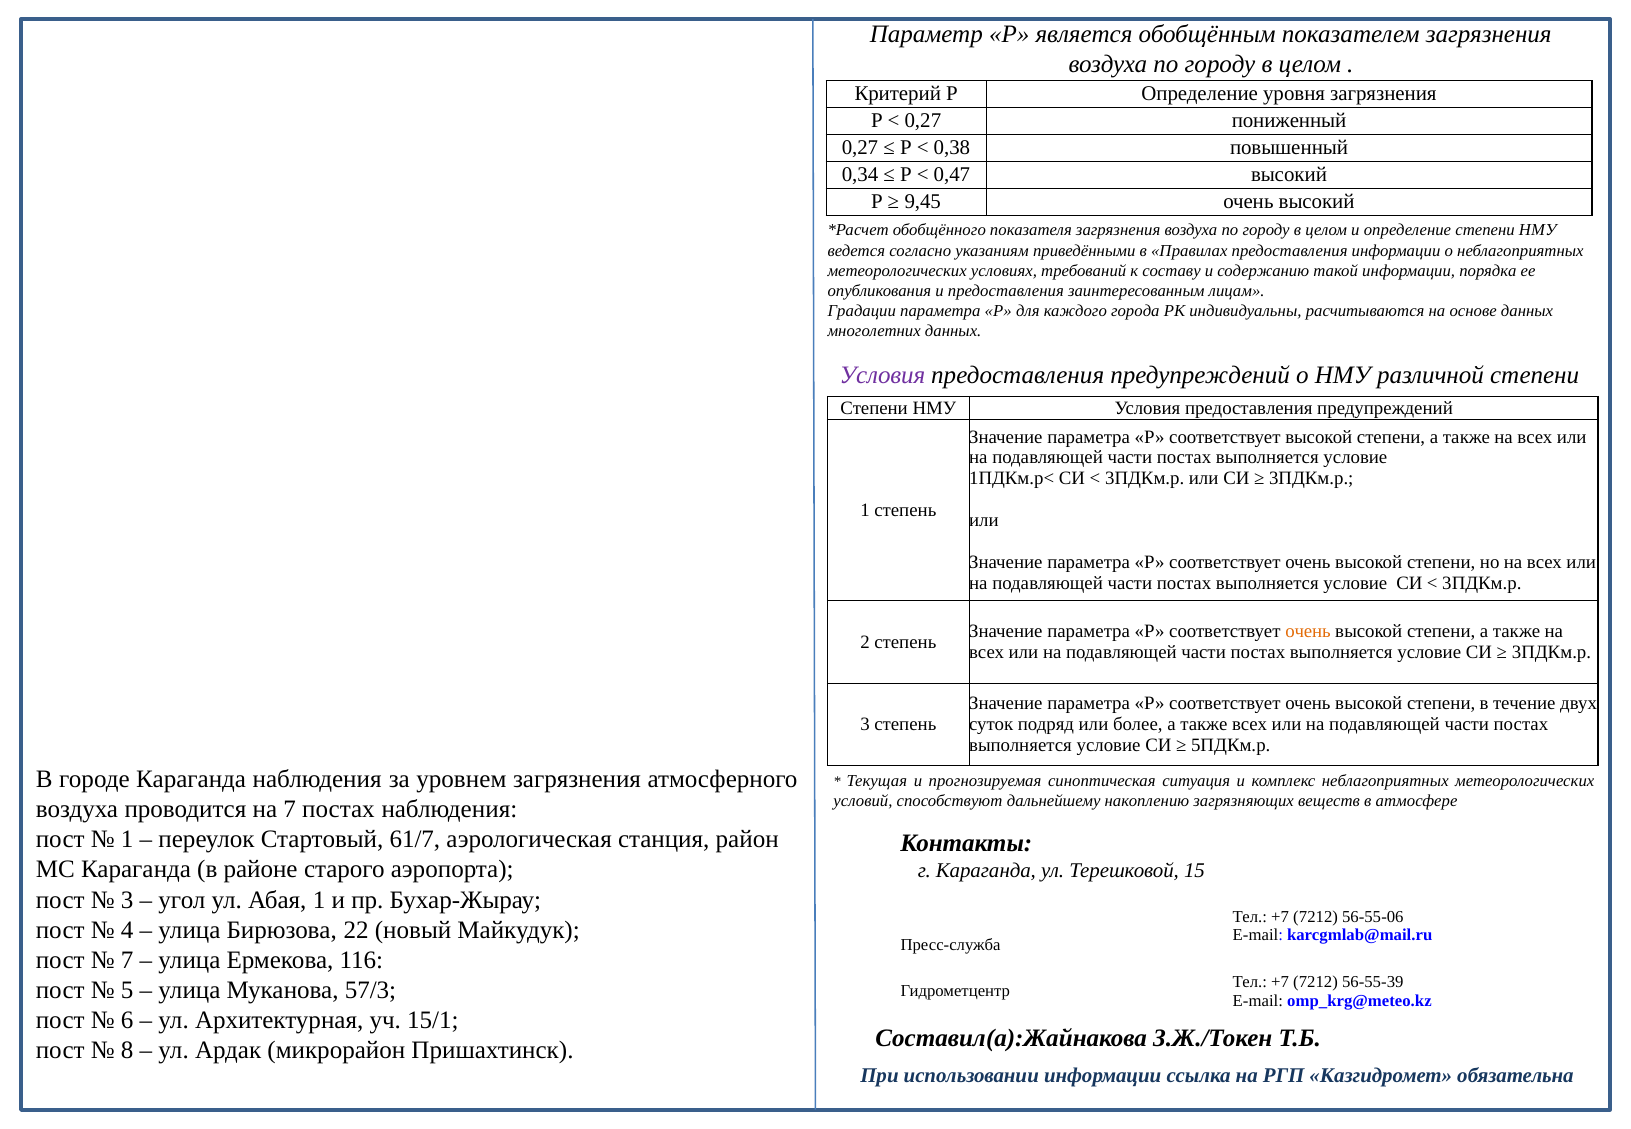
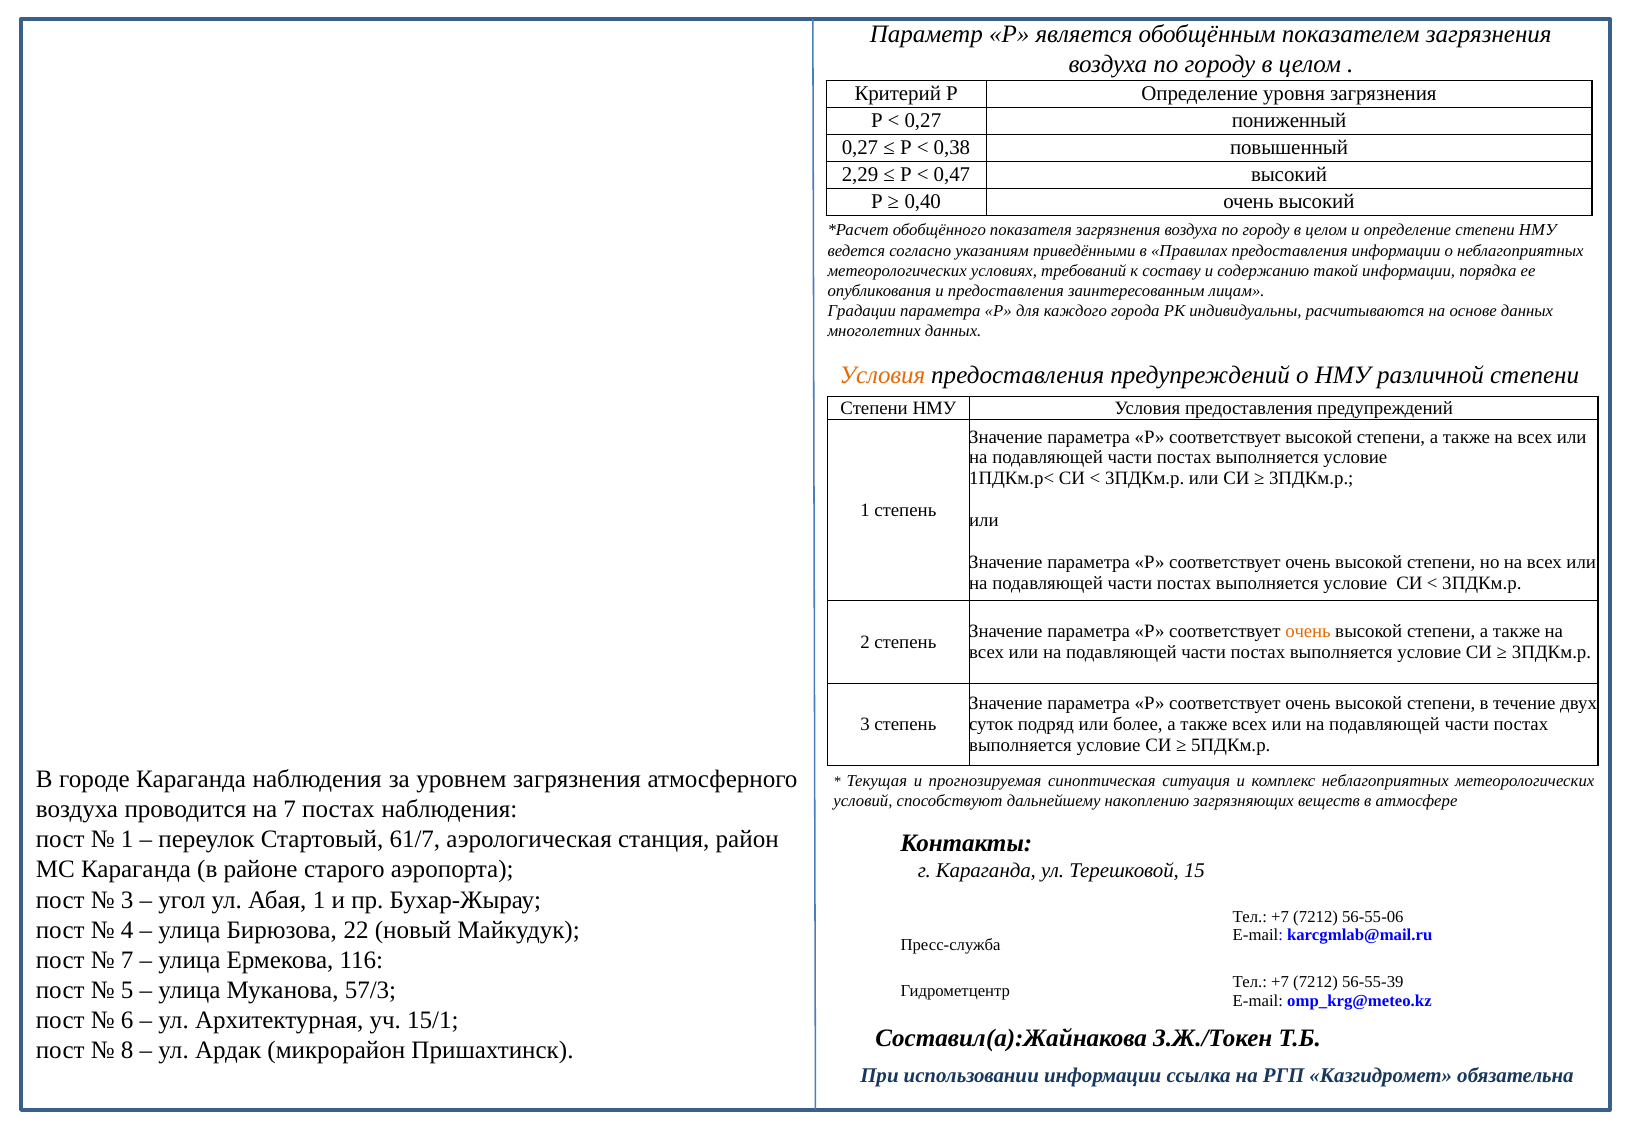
0,34: 0,34 -> 2,29 (860, 175)
9,45: 9,45 -> 0,40 (923, 201)
Условия colour: purple -> orange (882, 375)
